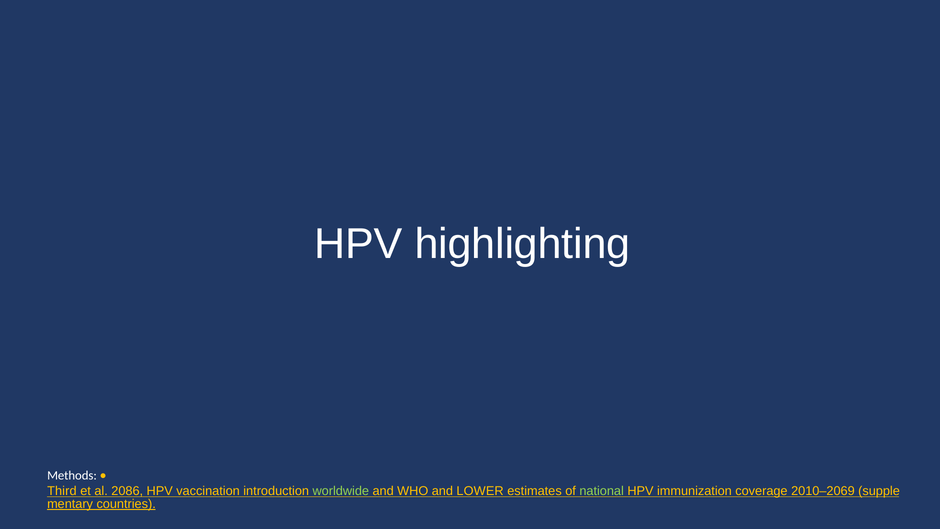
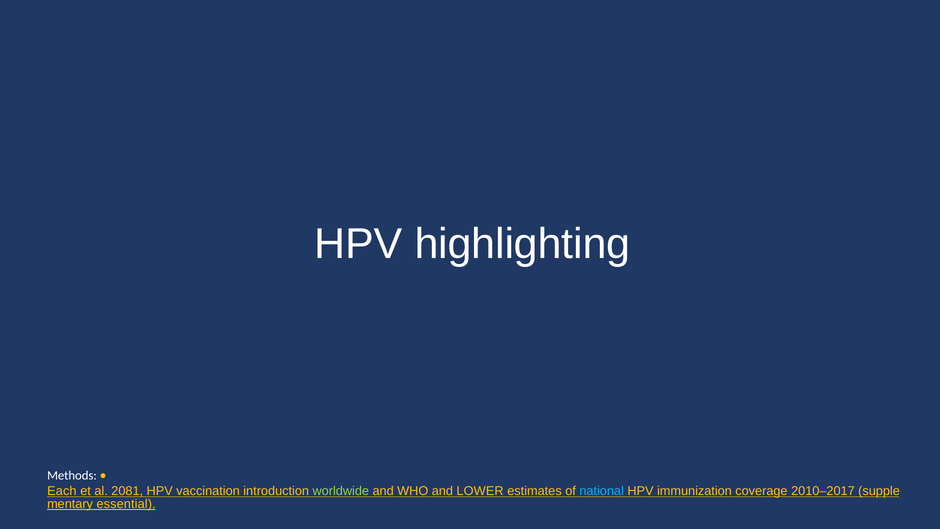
Third: Third -> Each (62, 491)
2086: 2086 -> 2081 (127, 491)
national colour: light green -> light blue (602, 491)
2010–2069: 2010–2069 -> 2010–2017 (823, 491)
countries: countries -> essential (126, 504)
